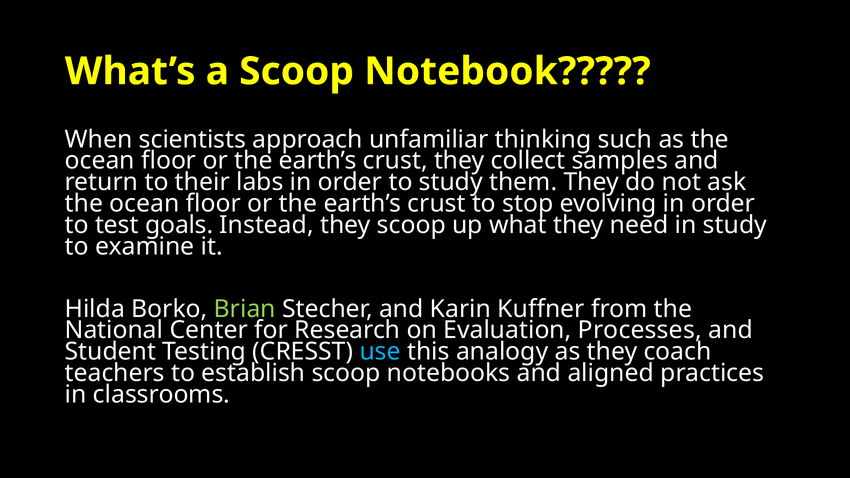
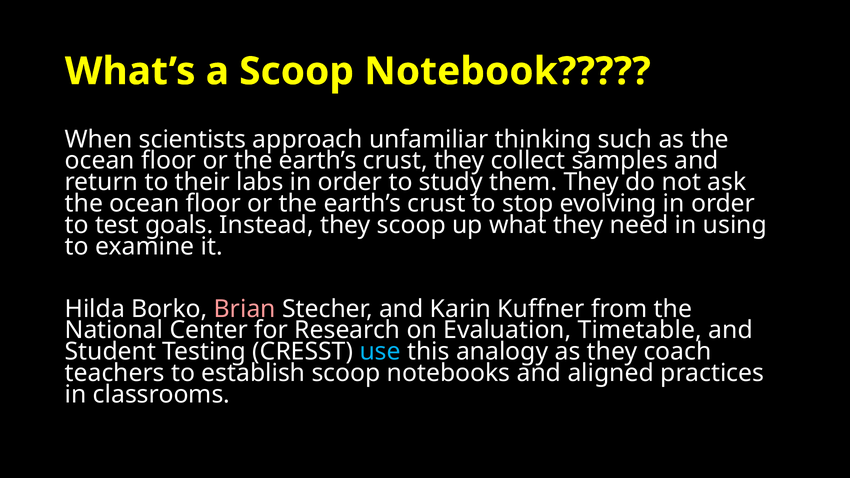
in study: study -> using (735, 225)
Brian colour: light green -> pink (245, 309)
Processes: Processes -> Timetable (640, 330)
